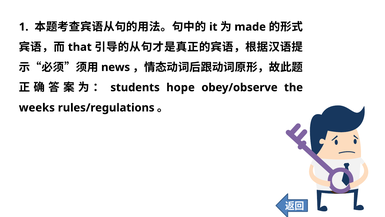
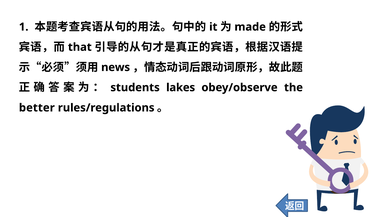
hope: hope -> lakes (181, 87)
weeks: weeks -> better (37, 108)
